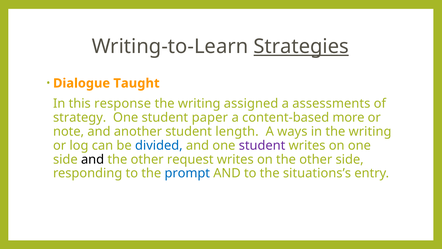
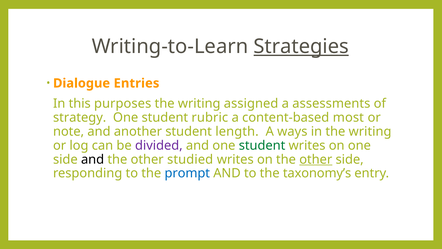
Taught: Taught -> Entries (136, 83)
response: response -> purposes (123, 104)
paper: paper -> rubric (210, 117)
more: more -> most (348, 117)
divided colour: blue -> purple (159, 145)
student colour: purple -> green (262, 145)
request: request -> studied (190, 159)
other underline: none -> present (316, 159)
situations’s: situations’s -> taxonomy’s (317, 173)
